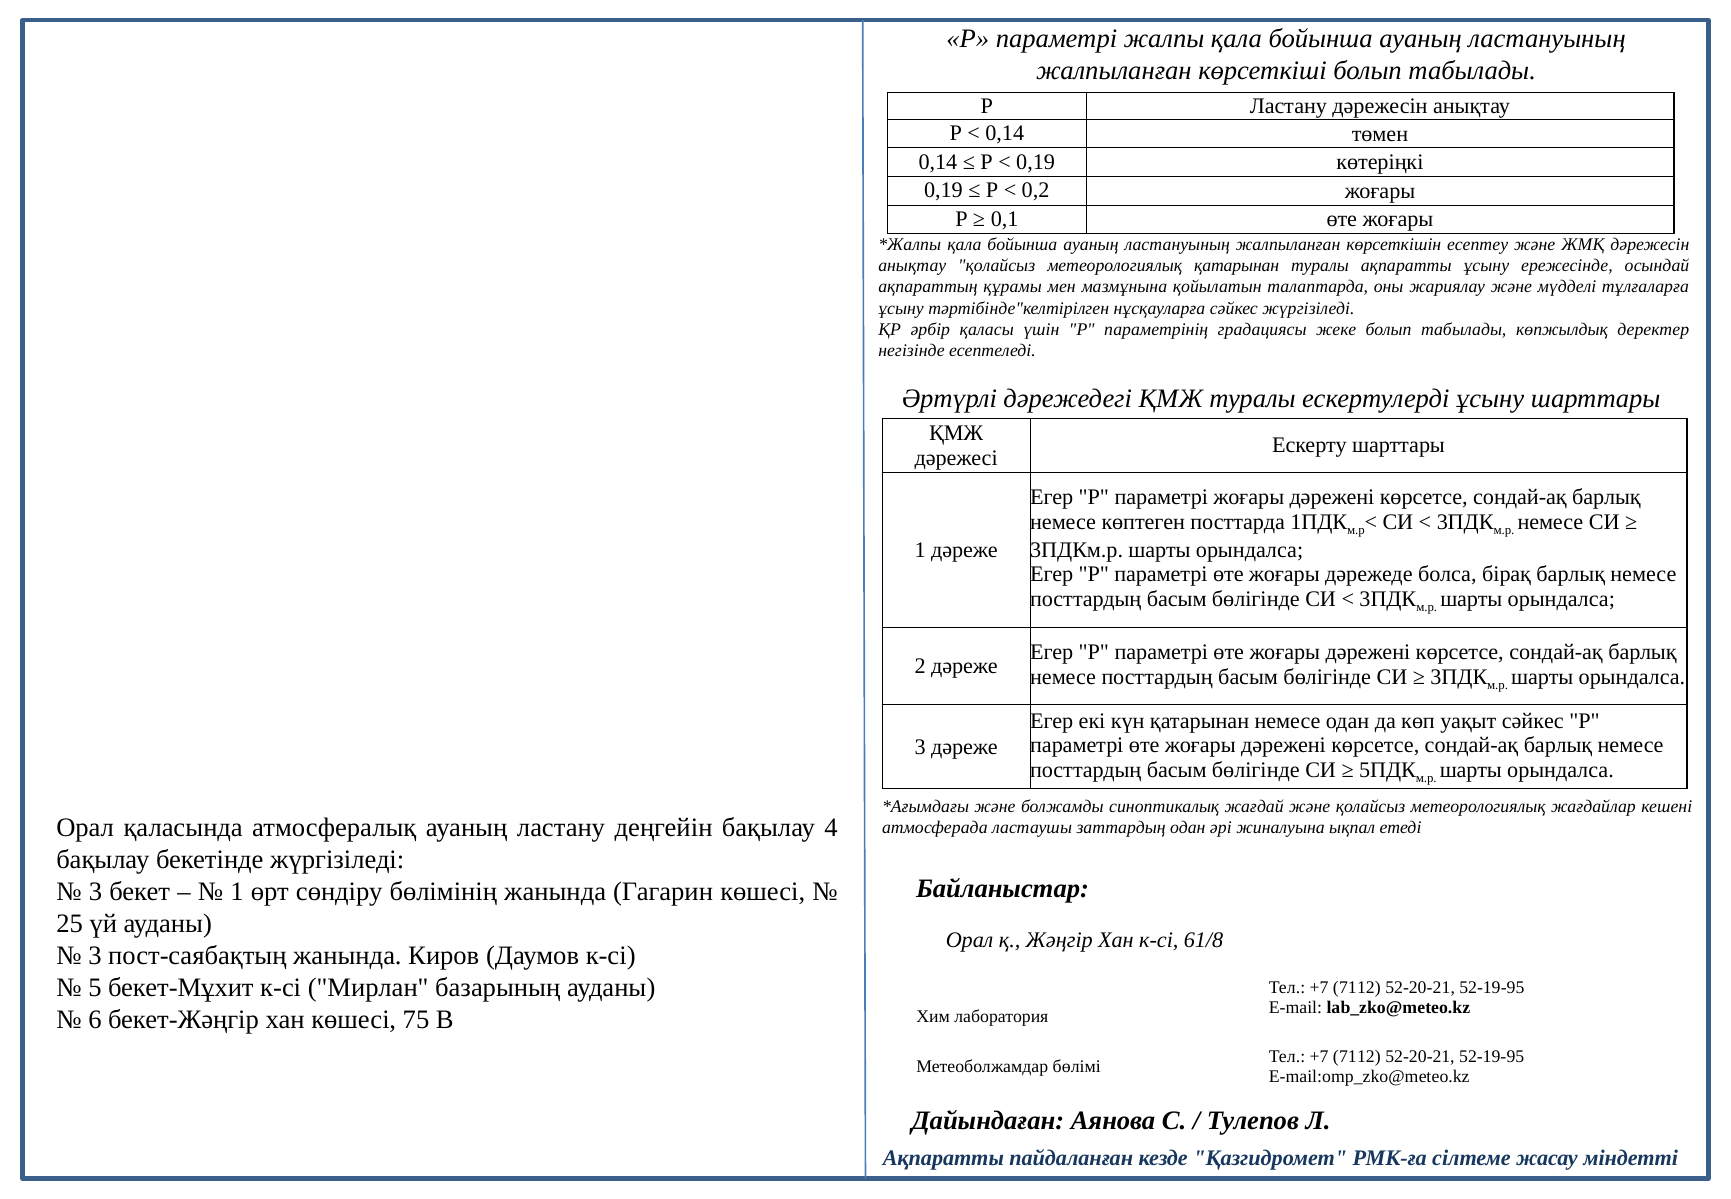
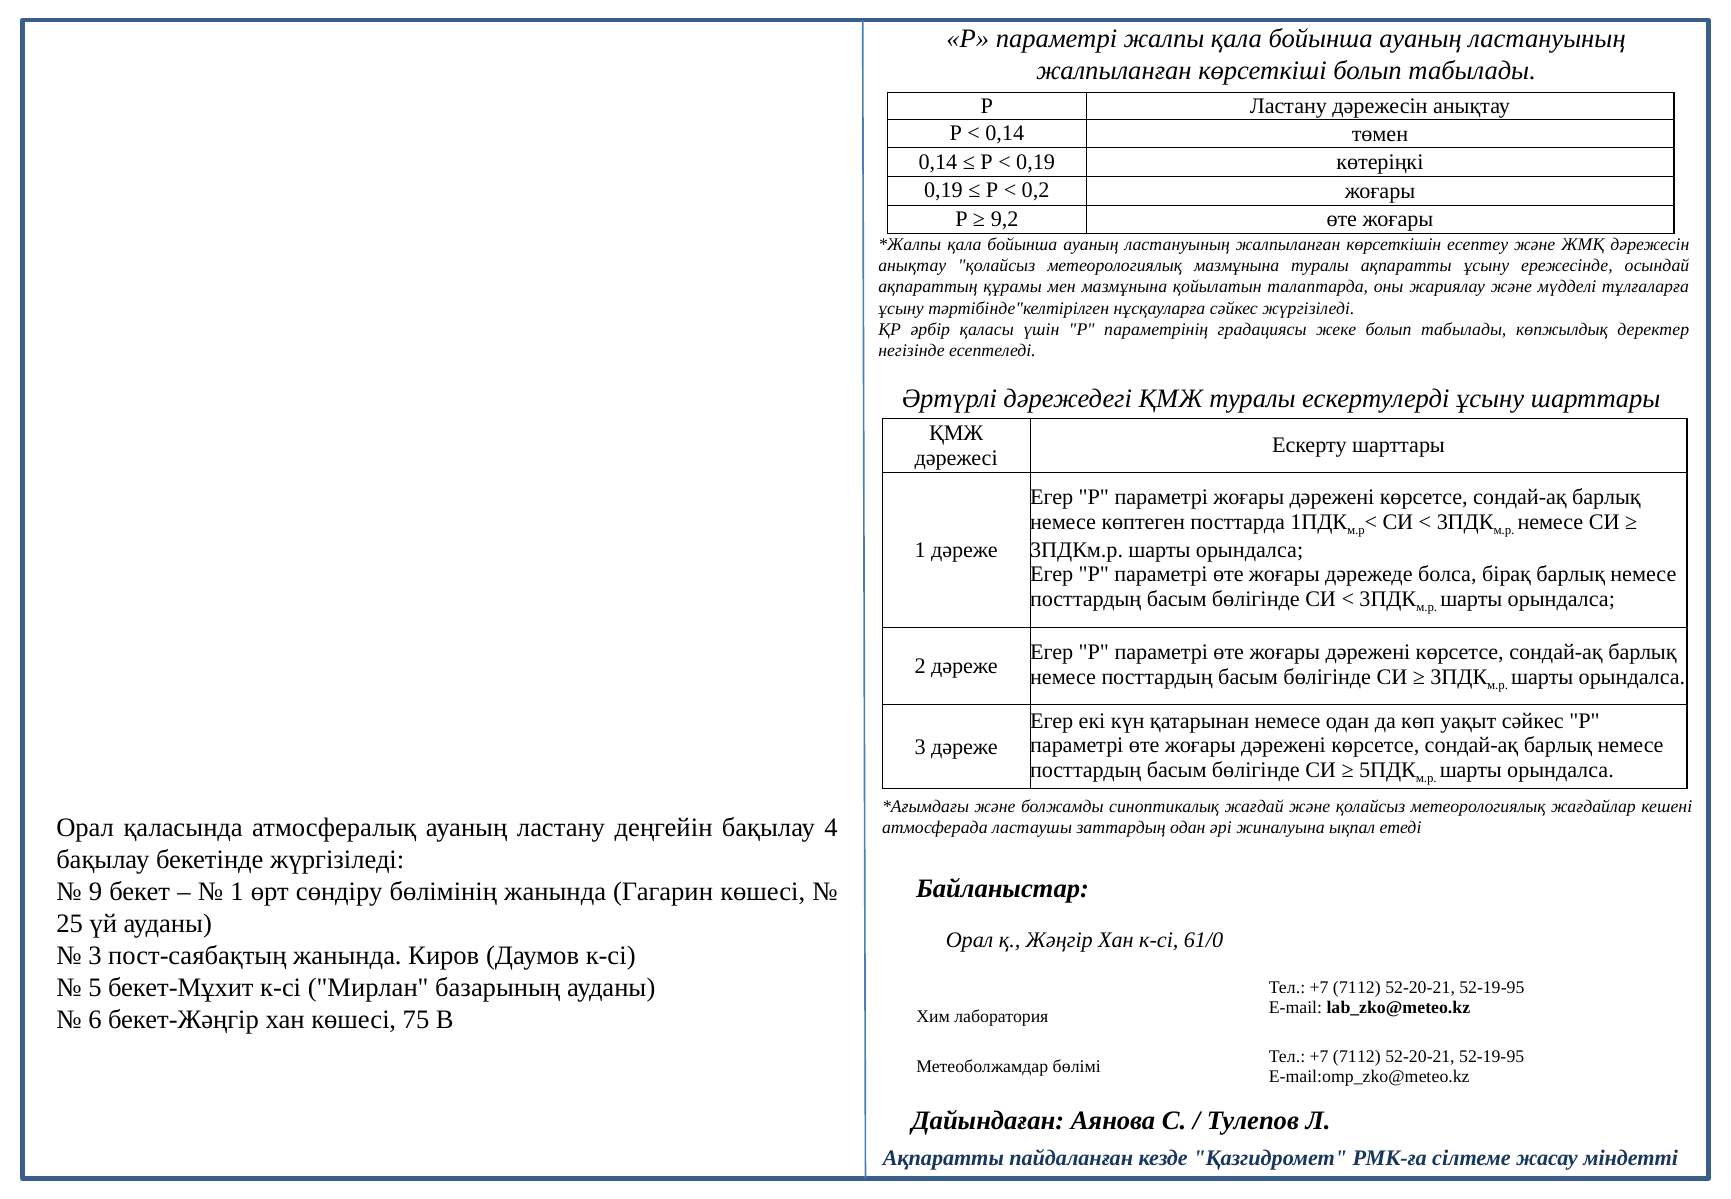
0,1: 0,1 -> 9,2 (1005, 219)
метеорологиялық қатарынан: қатарынан -> мазмұнына (1237, 266)
3: 3 -> 9 (96, 891)
61/8: 61/8 -> 61/0 (1204, 940)
